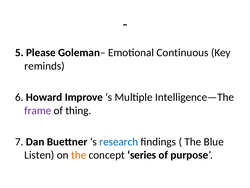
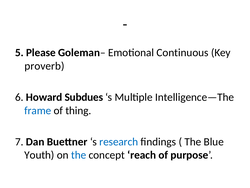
reminds: reminds -> proverb (45, 66)
Improve: Improve -> Subdues (84, 97)
frame colour: purple -> blue (38, 110)
Listen: Listen -> Youth (39, 155)
the colour: orange -> blue (79, 155)
series: series -> reach (142, 155)
